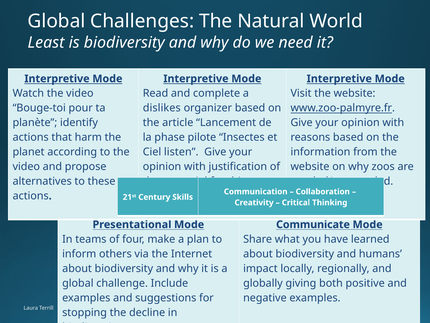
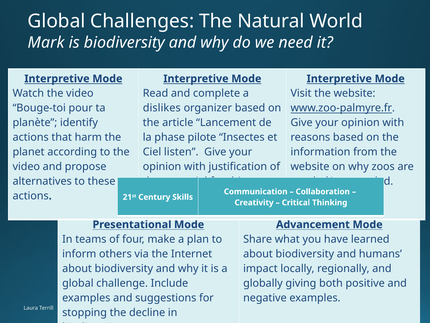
Least: Least -> Mark (46, 42)
Communicate: Communicate -> Advancement (313, 224)
